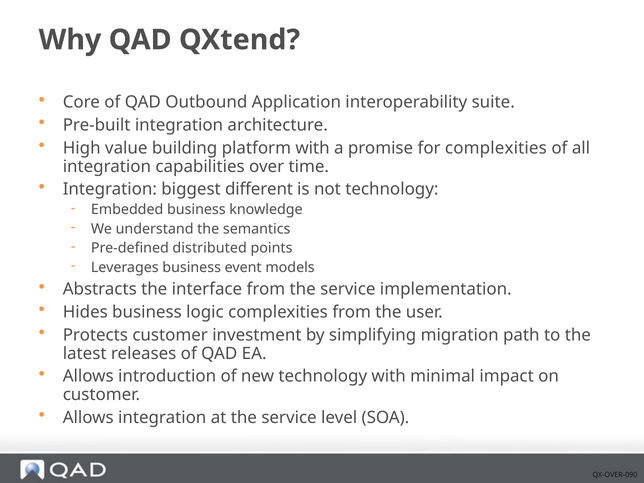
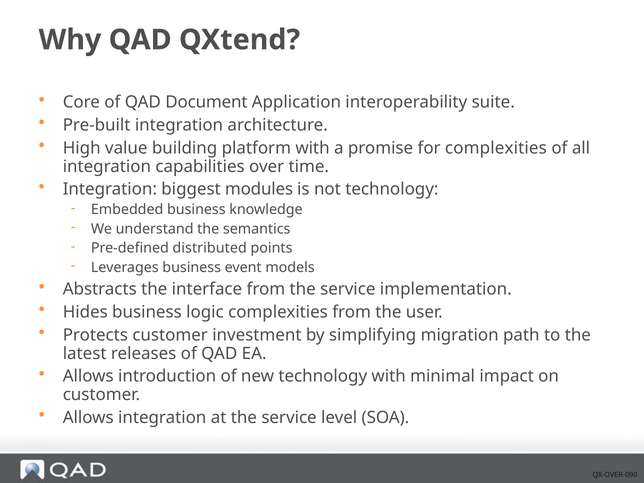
Outbound: Outbound -> Document (206, 102)
different: different -> modules (259, 189)
